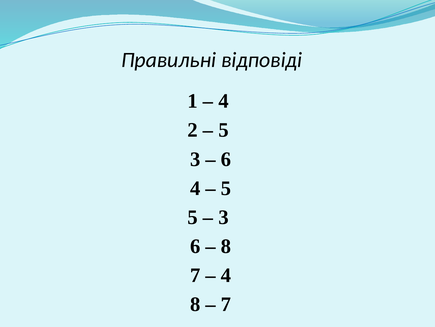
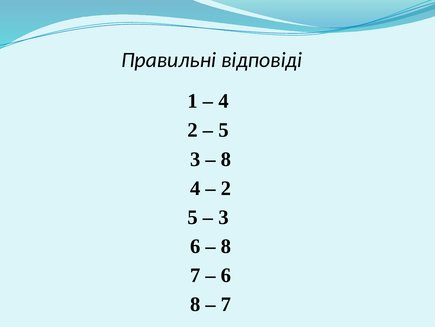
6: 6 -> 8 (226, 159)
5: 5 -> 2 (226, 188)
4: 4 -> 6 (226, 275)
